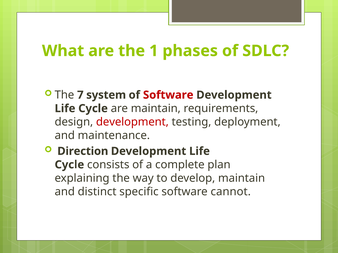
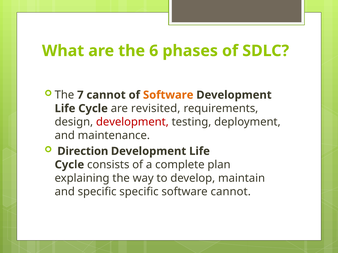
1: 1 -> 6 (154, 51)
7 system: system -> cannot (106, 95)
Software colour: red -> orange (168, 95)
are maintain: maintain -> revisited (156, 109)
and distinct: distinct -> specific (97, 192)
